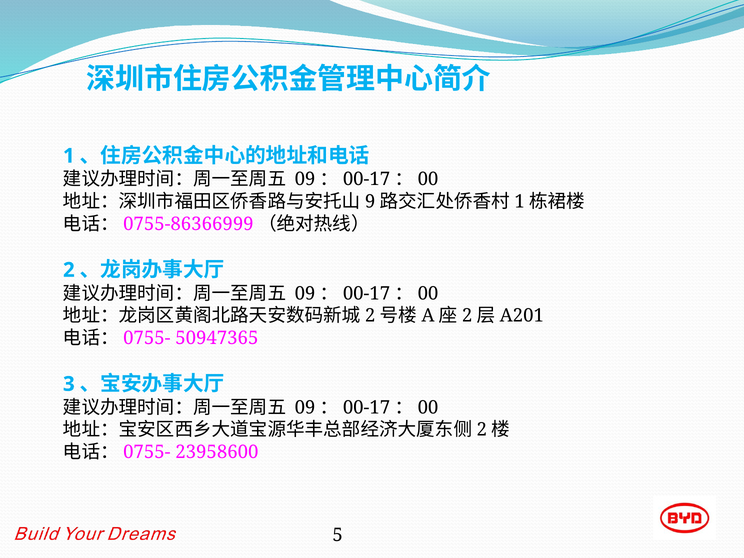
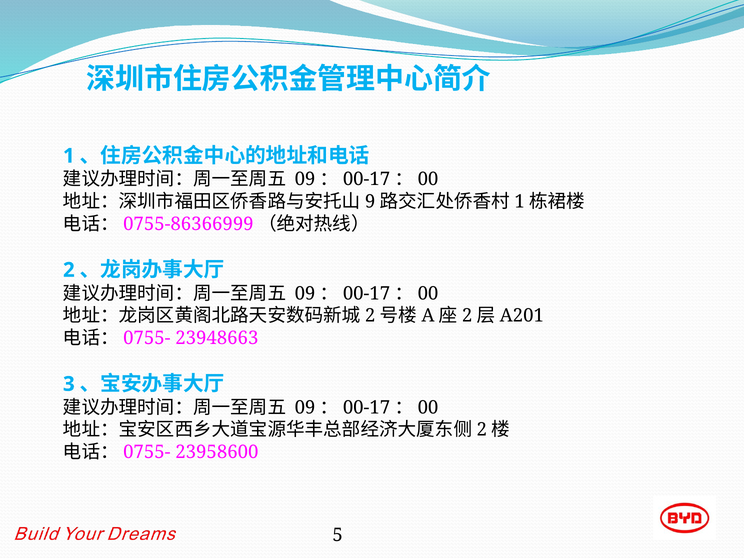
50947365: 50947365 -> 23948663 (217, 338)
